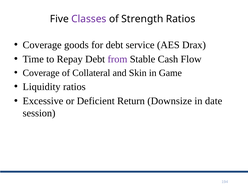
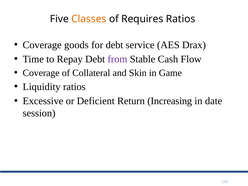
Classes colour: purple -> orange (89, 19)
Strength: Strength -> Requires (142, 19)
Downsize: Downsize -> Increasing (170, 101)
